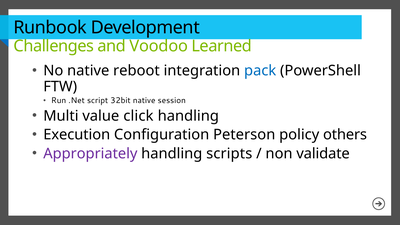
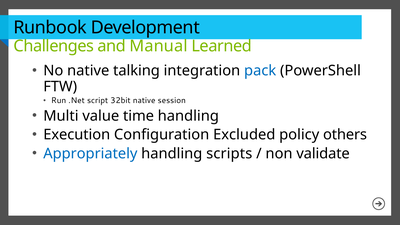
Voodoo: Voodoo -> Manual (159, 46)
reboot: reboot -> talking (136, 71)
click: click -> time (139, 116)
Peterson: Peterson -> Excluded (244, 135)
Appropriately colour: purple -> blue (90, 153)
